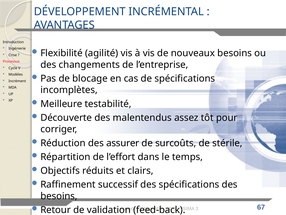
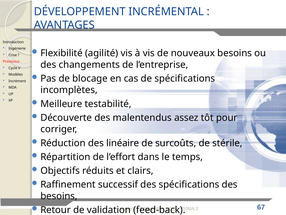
assurer: assurer -> linéaire (123, 143)
